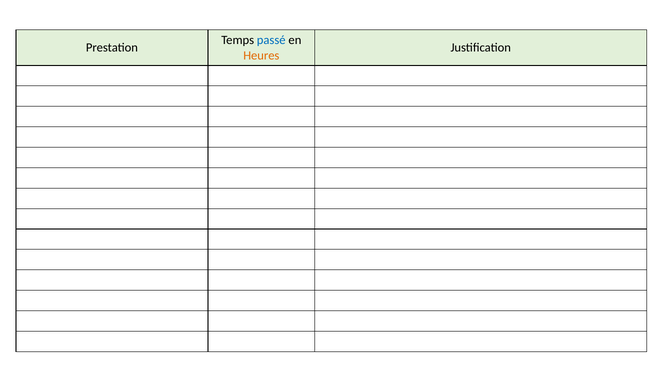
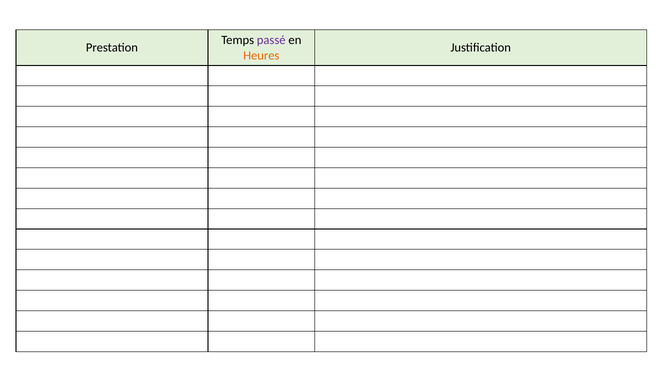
passé colour: blue -> purple (271, 40)
